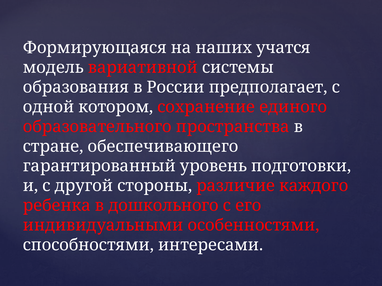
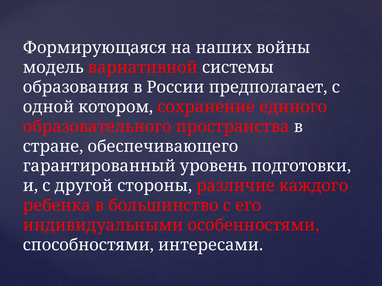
учатся: учатся -> войны (283, 48)
дошкольного: дошкольного -> большинство (163, 206)
